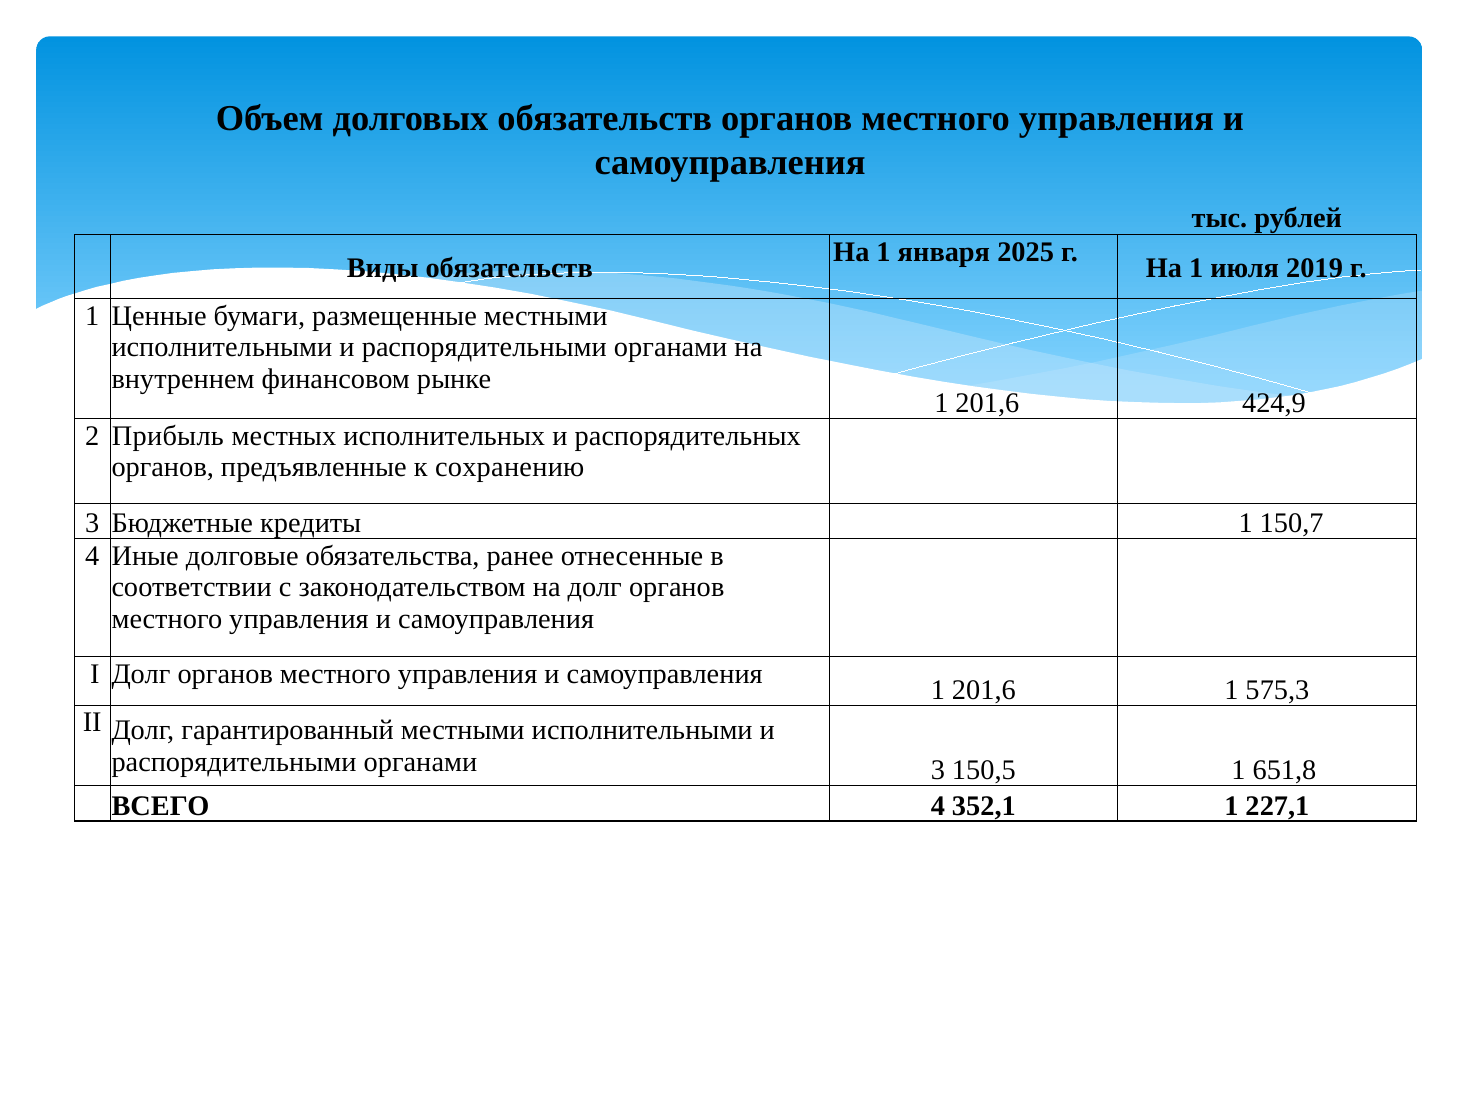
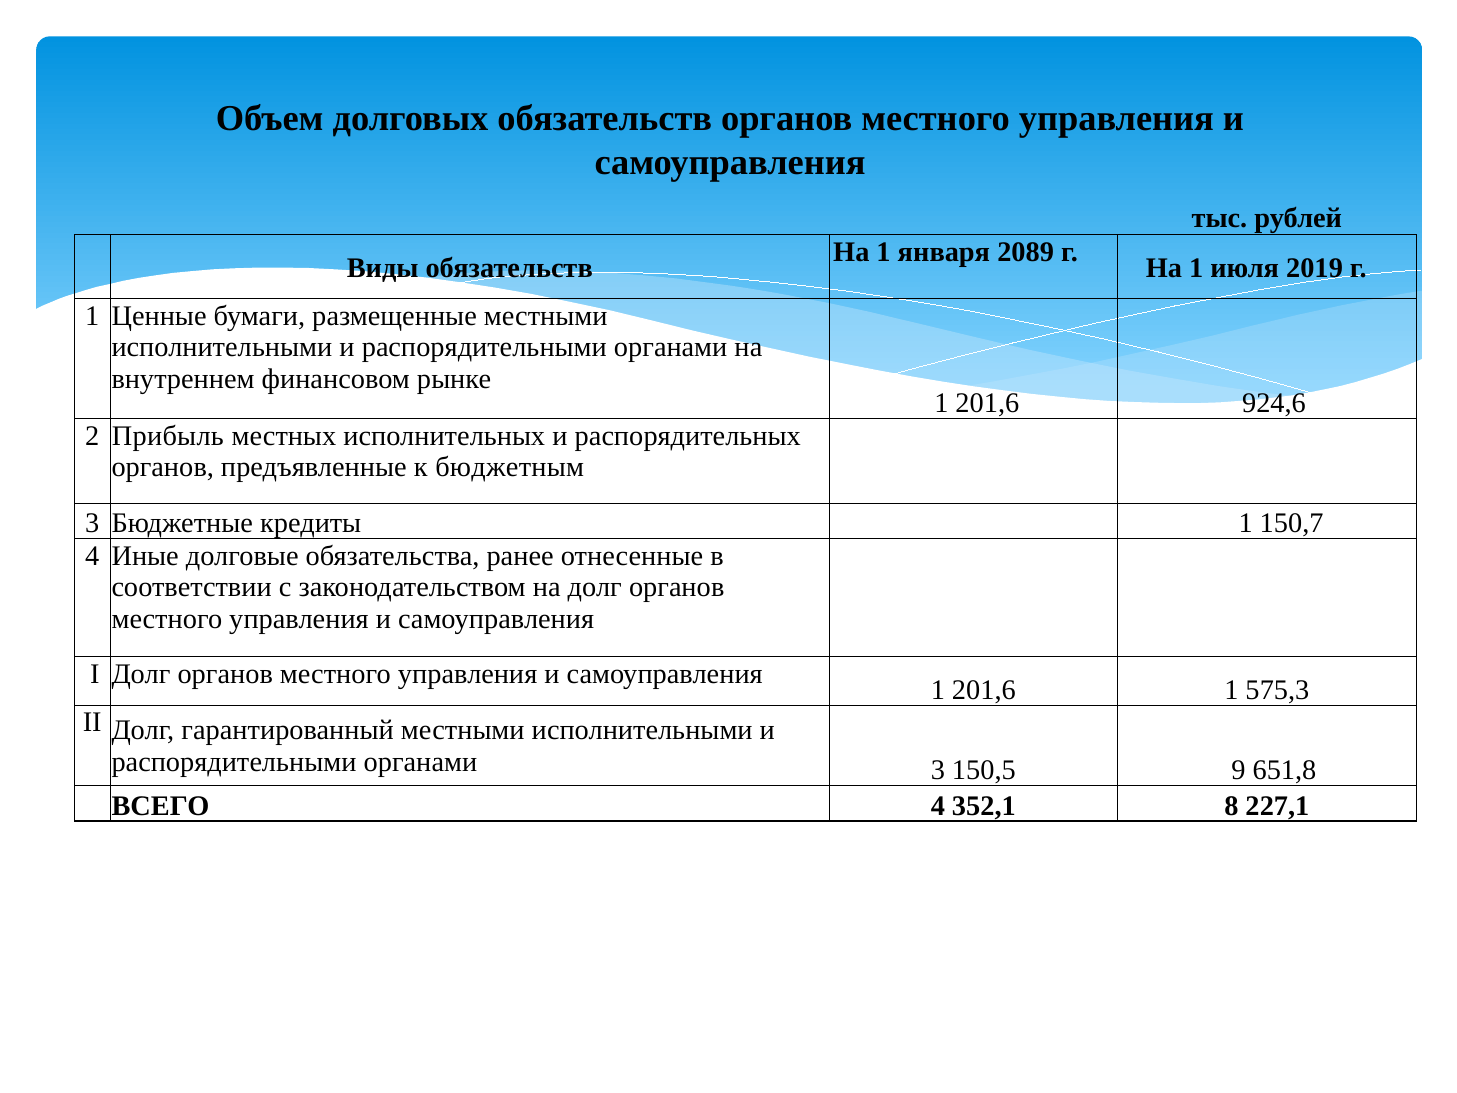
2025: 2025 -> 2089 (1026, 252)
424,9: 424,9 -> 924,6 (1274, 403)
сохранению: сохранению -> бюджетным (510, 467)
150,5 1: 1 -> 9 (1238, 770)
352,1 1: 1 -> 8 (1231, 806)
